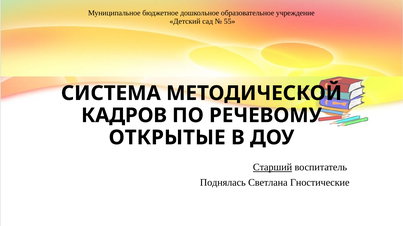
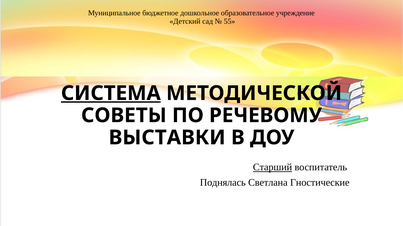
СИСТЕМА underline: none -> present (111, 93)
КАДРОВ: КАДРОВ -> СОВЕТЫ (124, 116)
ОТКРЫТЫЕ: ОТКРЫТЫЕ -> ВЫСТАВКИ (167, 138)
